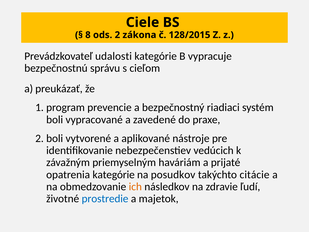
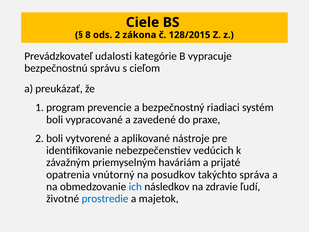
opatrenia kategórie: kategórie -> vnútorný (114, 174)
citácie: citácie -> správa (255, 174)
ich colour: orange -> blue (135, 186)
